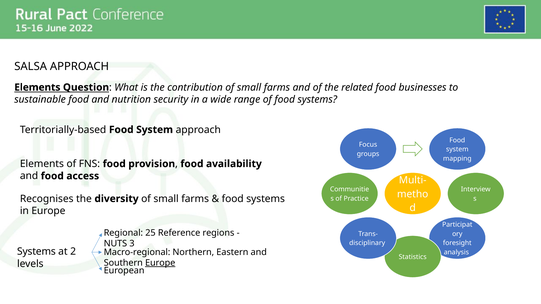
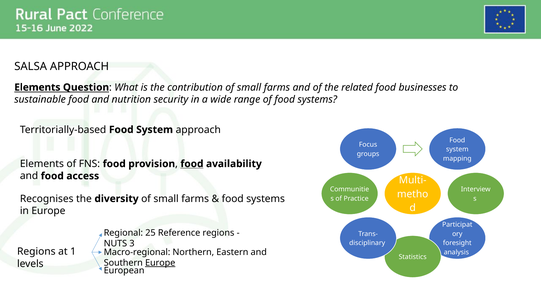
food underline: none -> present (192, 164)
Systems: Systems -> Regions (36, 252)
2: 2 -> 1 (73, 252)
